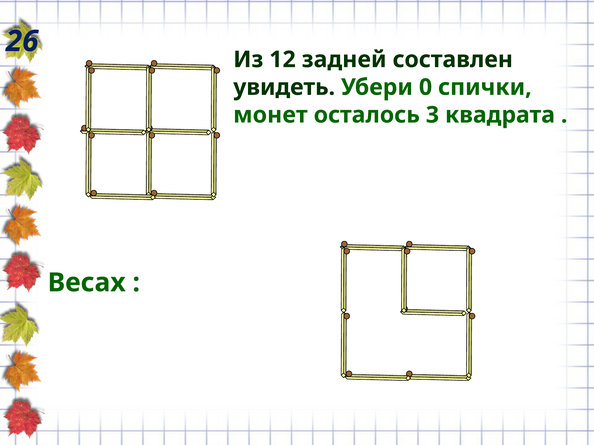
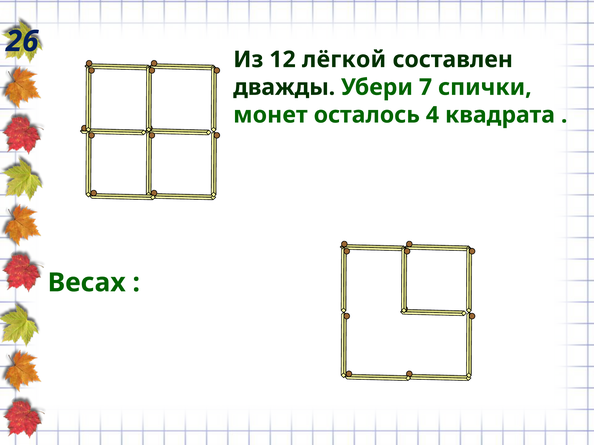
задней: задней -> лёгкой (344, 60)
увидеть: увидеть -> дважды (284, 87)
0: 0 -> 7 (426, 87)
3: 3 -> 4 (432, 115)
